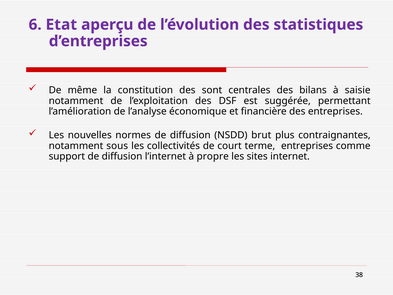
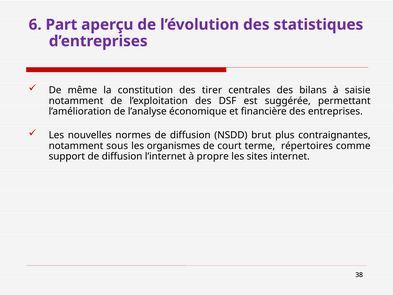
Etat: Etat -> Part (61, 25)
sont: sont -> tirer (212, 90)
collectivités: collectivités -> organismes (173, 146)
terme entreprises: entreprises -> répertoires (307, 146)
